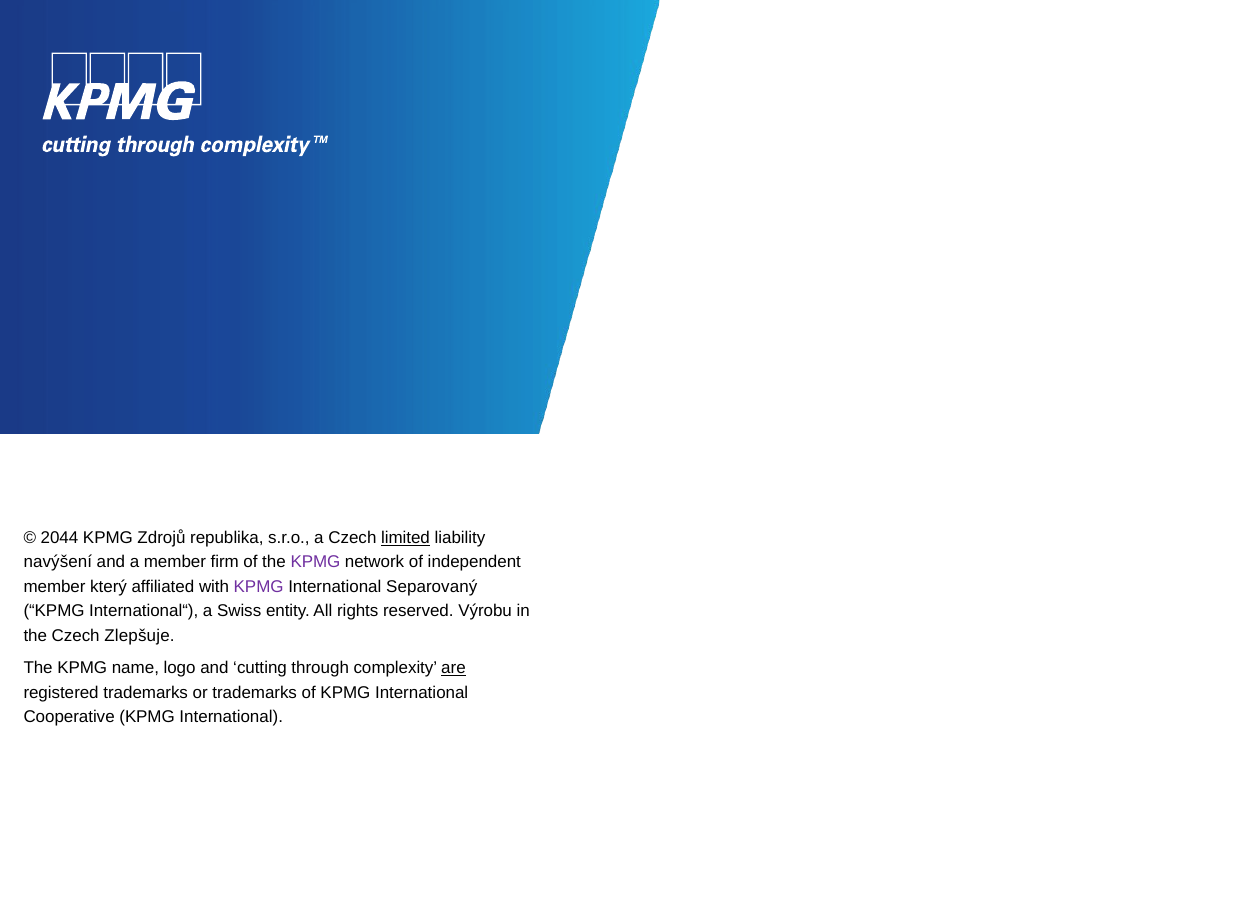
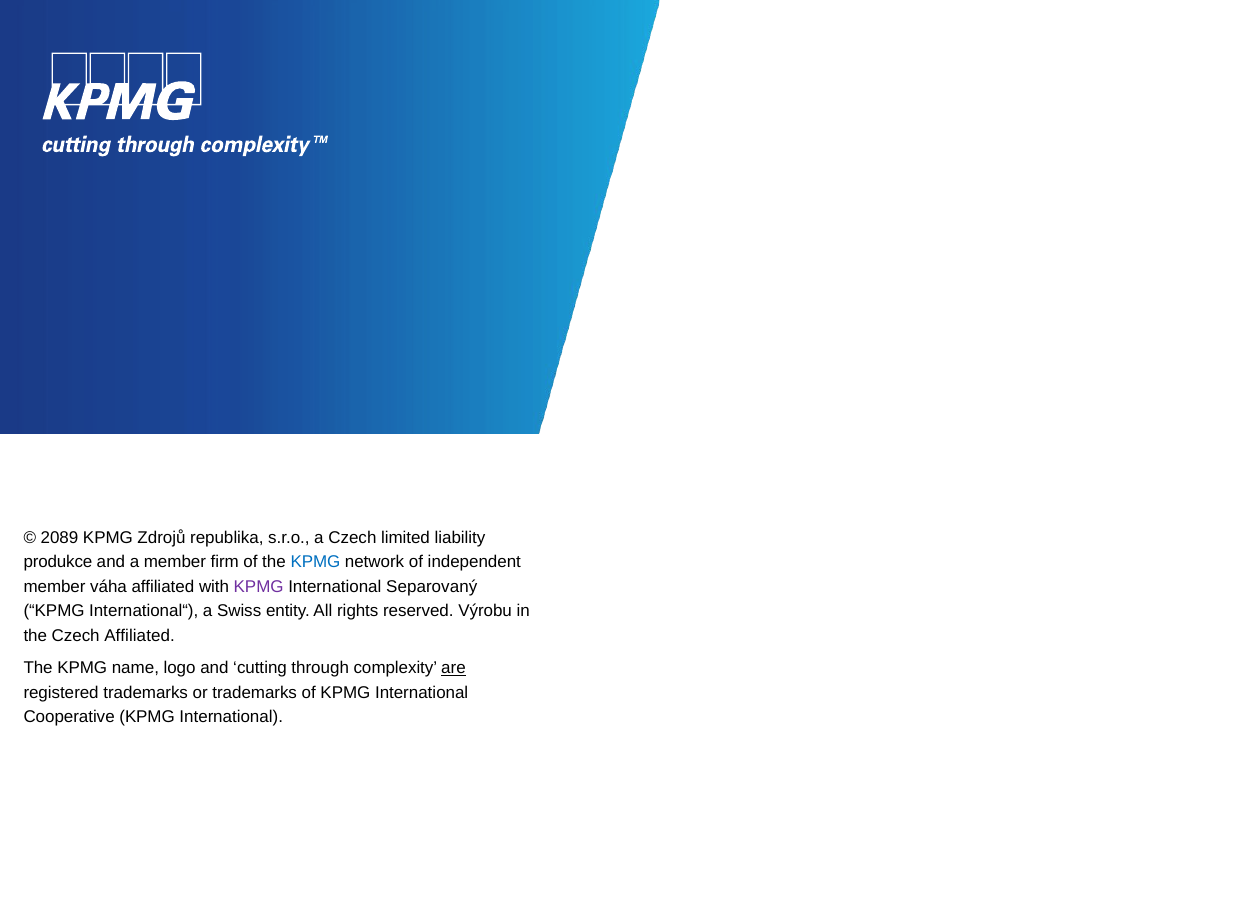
2044: 2044 -> 2089 (59, 538)
limited underline: present -> none (405, 538)
navýšení: navýšení -> produkce (58, 562)
KPMG colour: purple -> blue (315, 562)
který: který -> váha (109, 587)
Czech Zlepšuje: Zlepšuje -> Affiliated (140, 636)
